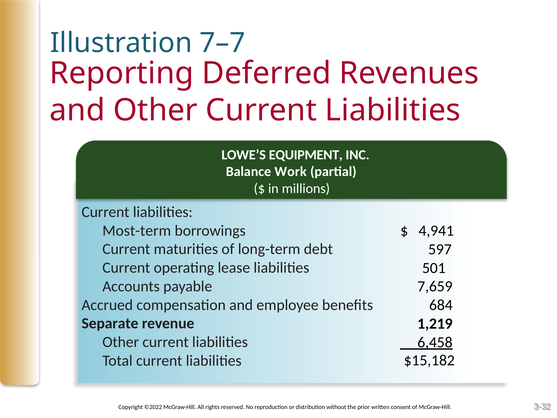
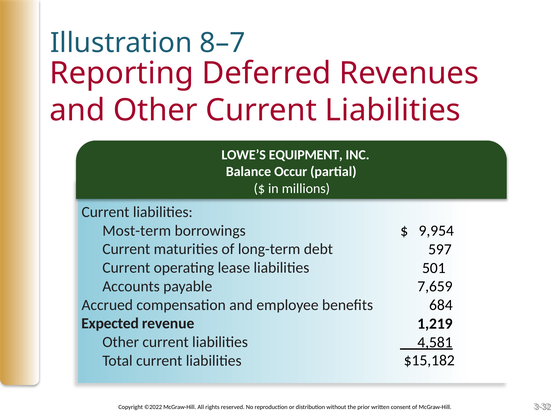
7–7: 7–7 -> 8–7 (222, 43)
Work: Work -> Occur (291, 172)
4,941: 4,941 -> 9,954 (436, 231)
Separate: Separate -> Expected (110, 323)
6,458: 6,458 -> 4,581 (435, 342)
